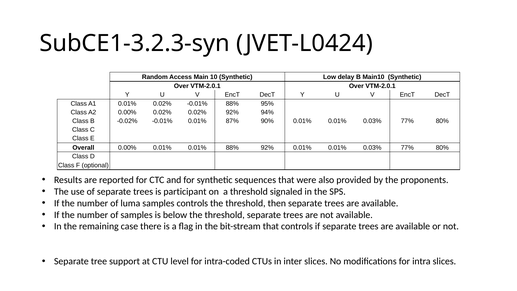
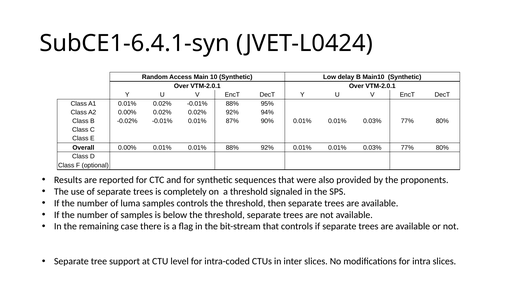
SubCE1-3.2.3-syn: SubCE1-3.2.3-syn -> SubCE1-6.4.1-syn (135, 43)
participant: participant -> completely (185, 191)
